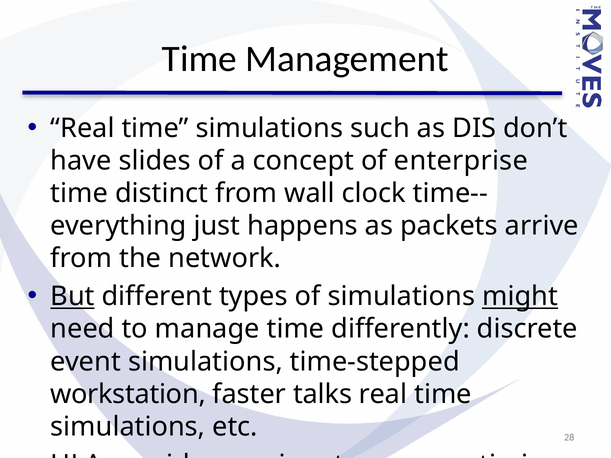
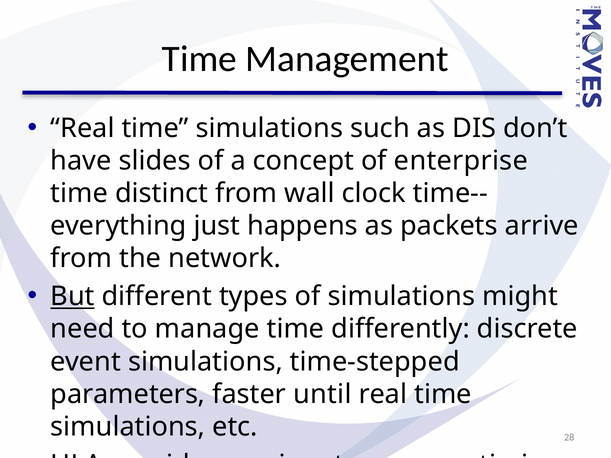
might underline: present -> none (520, 297)
workstation: workstation -> parameters (128, 394)
talks: talks -> until (322, 394)
